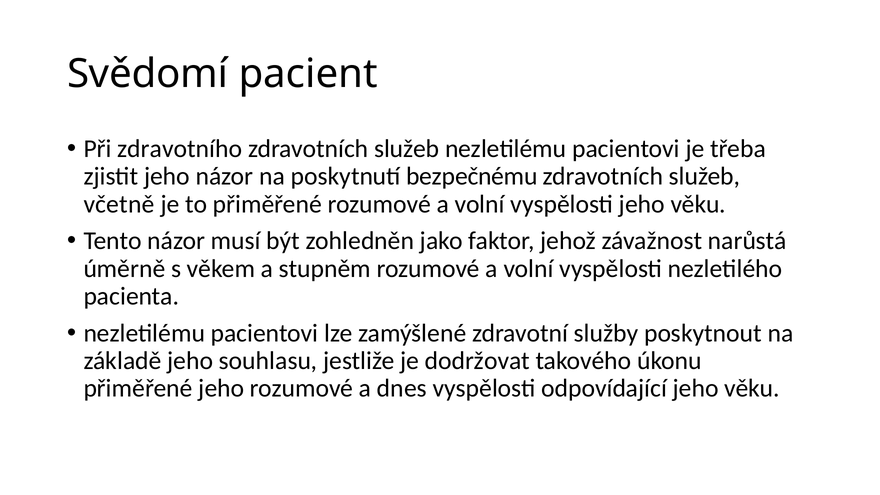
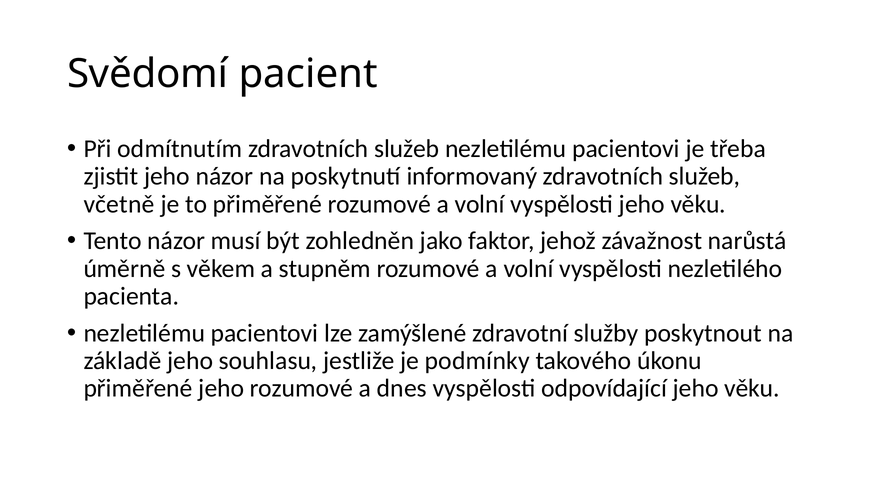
zdravotního: zdravotního -> odmítnutím (180, 149)
bezpečnému: bezpečnému -> informovaný (472, 176)
dodržovat: dodržovat -> podmínky (477, 361)
